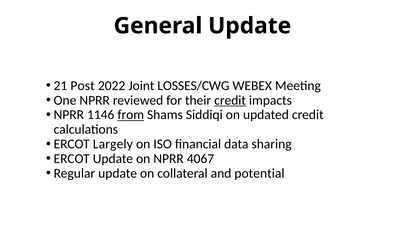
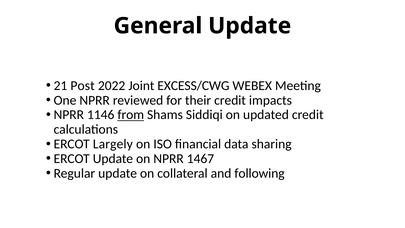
LOSSES/CWG: LOSSES/CWG -> EXCESS/CWG (193, 86)
credit underline: present -> none (230, 100)
4067: 4067 -> 1467 (200, 159)
potential: potential -> following (260, 173)
